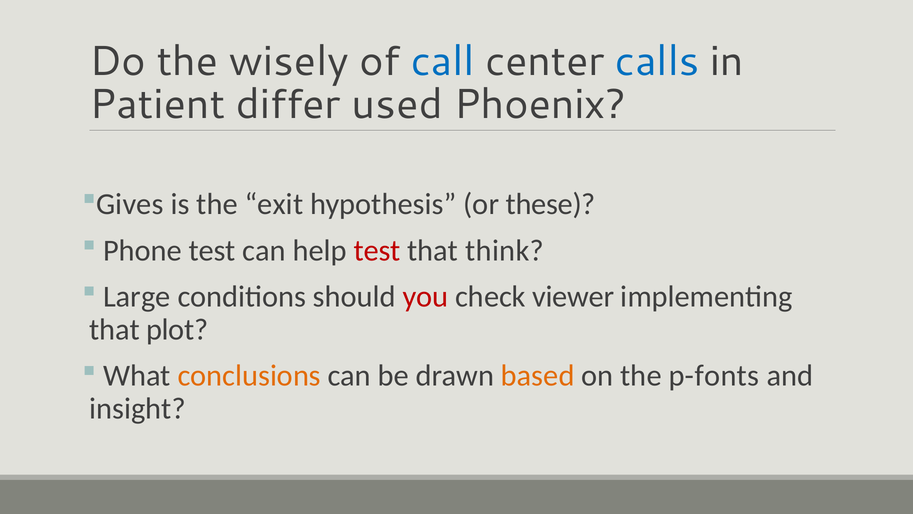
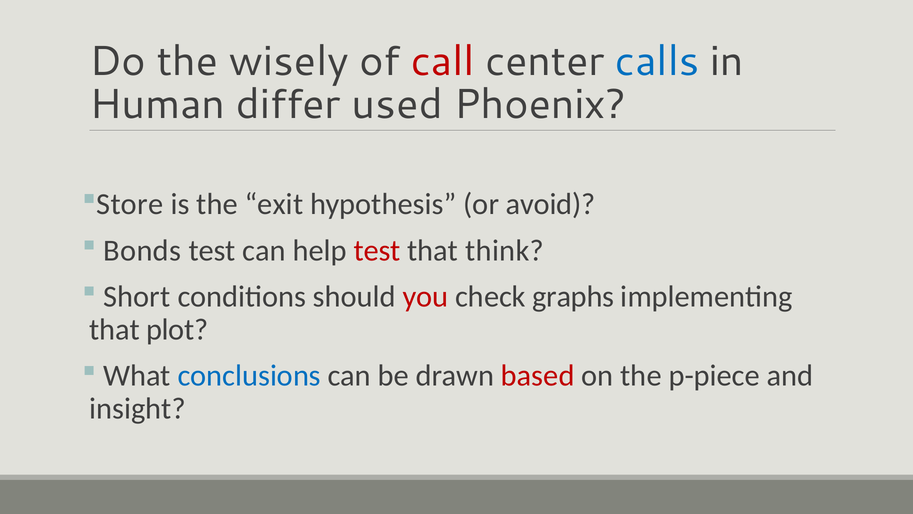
call colour: blue -> red (443, 62)
Patient: Patient -> Human (157, 104)
Gives: Gives -> Store (130, 204)
these: these -> avoid (551, 204)
Phone: Phone -> Bonds (142, 250)
Large: Large -> Short (137, 297)
viewer: viewer -> graphs (573, 297)
conclusions colour: orange -> blue (249, 376)
based colour: orange -> red (538, 376)
p-fonts: p-fonts -> p-piece (714, 376)
